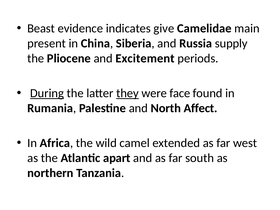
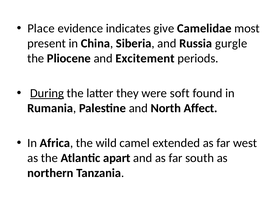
Beast: Beast -> Place (41, 28)
main: main -> most (247, 28)
supply: supply -> gurgle (231, 43)
they underline: present -> none (127, 93)
face: face -> soft (180, 93)
